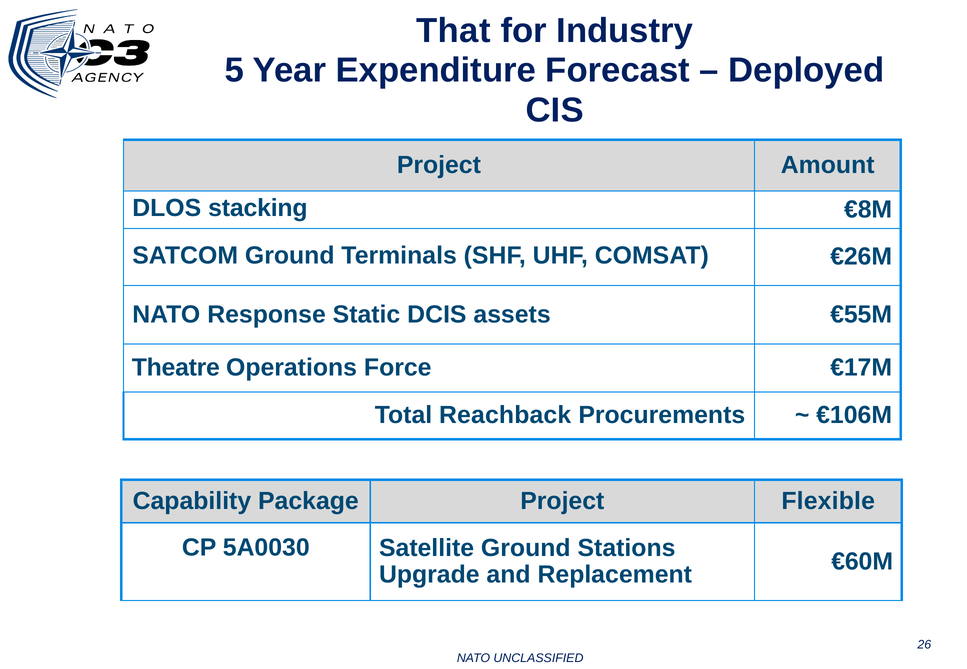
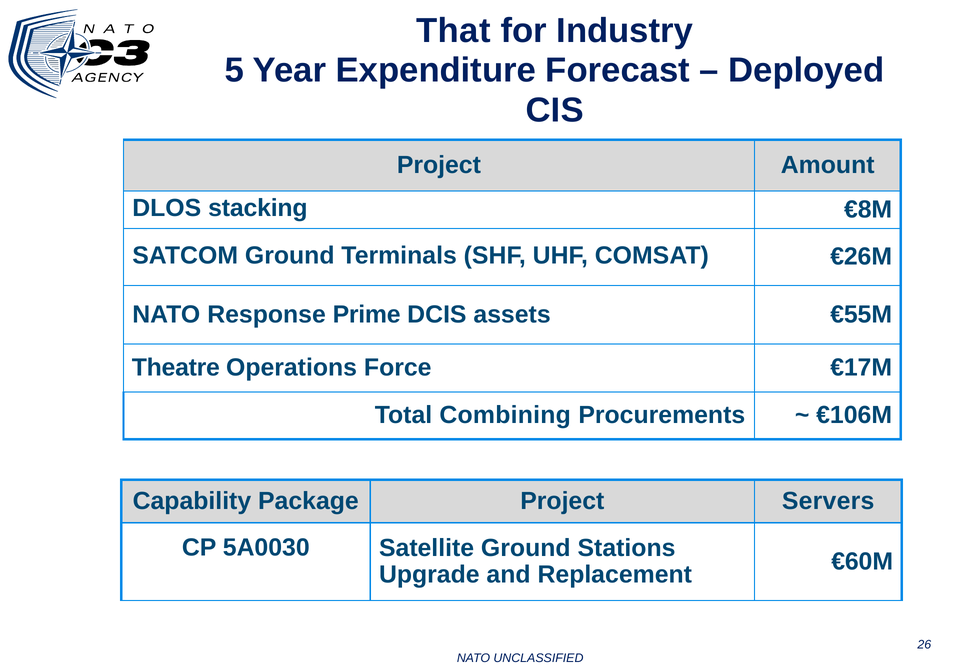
Static: Static -> Prime (367, 315)
Reachback: Reachback -> Combining (505, 416)
Flexible: Flexible -> Servers (828, 501)
